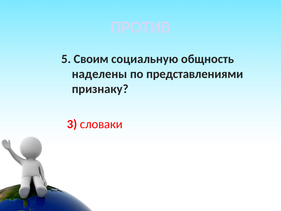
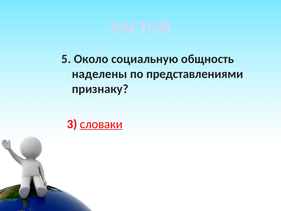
ПРОТИВ: ПРОТИВ -> КАСТОЙ (141, 27)
Своим: Своим -> Около (91, 59)
словаки underline: none -> present (101, 124)
